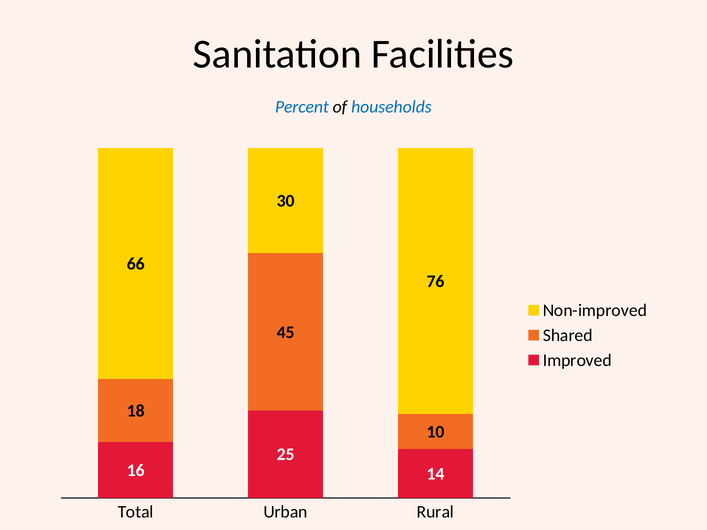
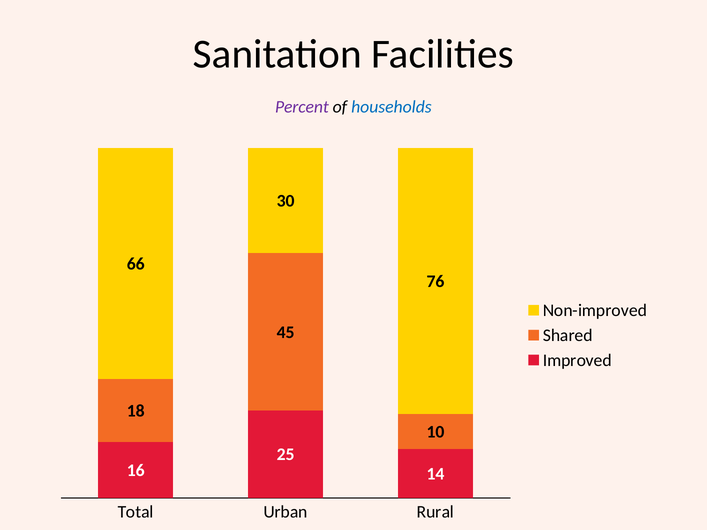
Percent colour: blue -> purple (302, 107)
